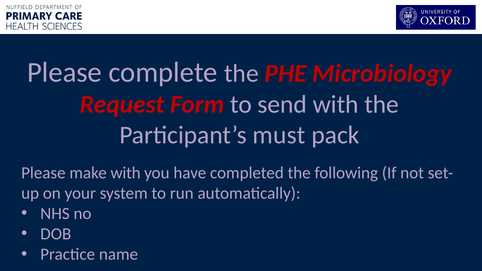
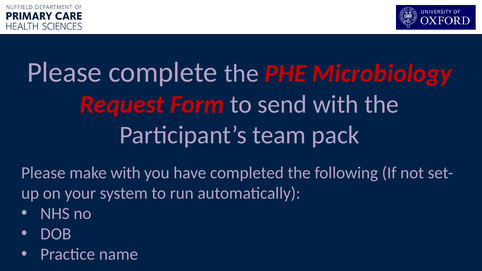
must: must -> team (279, 135)
